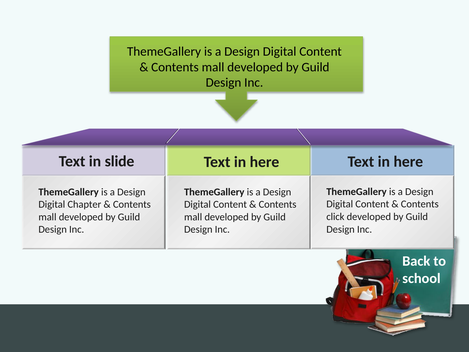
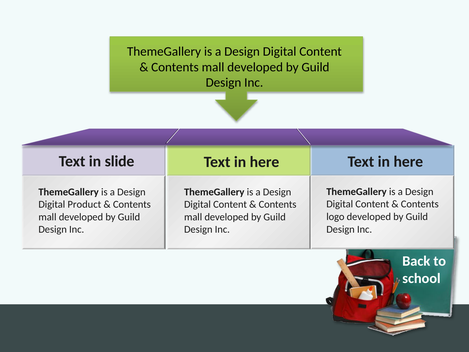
Chapter: Chapter -> Product (84, 204)
click: click -> logo (335, 217)
